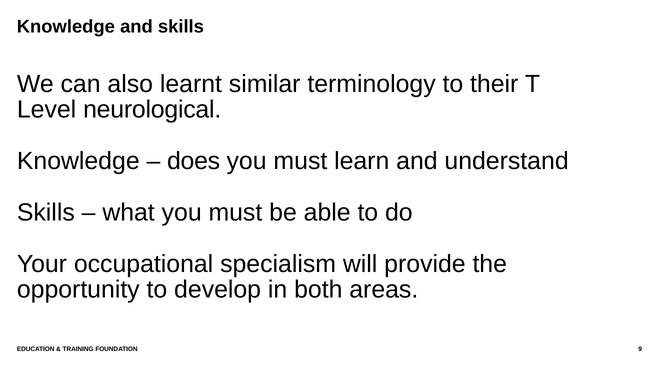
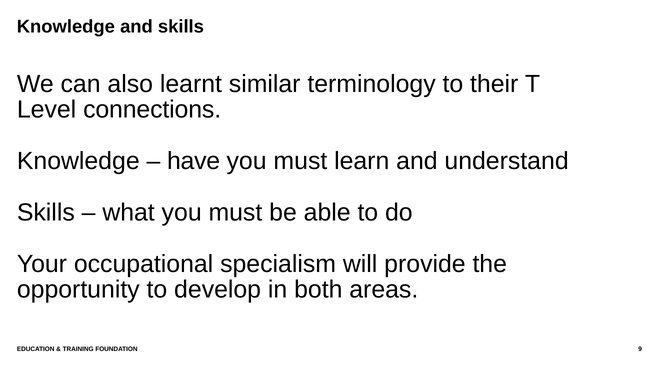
neurological: neurological -> connections (152, 110)
does: does -> have (194, 161)
